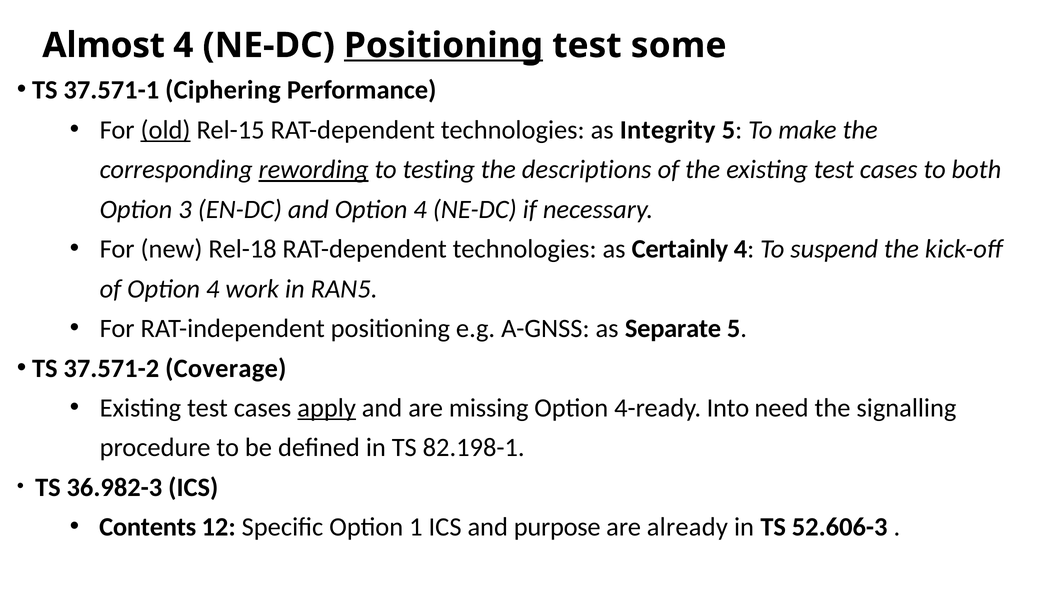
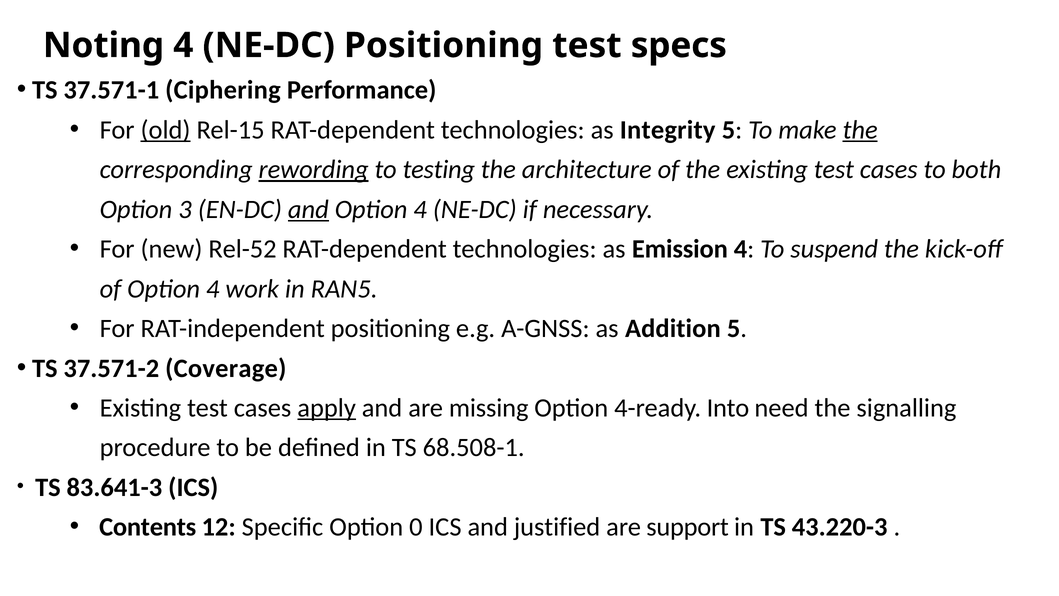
Almost: Almost -> Noting (103, 45)
Positioning underline: present -> none (443, 45)
some: some -> specs (679, 45)
the underline: none -> present (860, 130)
descriptions: descriptions -> architecture (587, 170)
and underline: none -> present (308, 209)
Rel-18: Rel-18 -> Rel-52 (242, 249)
Certainly: Certainly -> Emission (680, 249)
Separate: Separate -> Addition (673, 328)
82.198-1: 82.198-1 -> 68.508-1 (474, 448)
36.982-3: 36.982-3 -> 83.641-3 (114, 487)
1: 1 -> 0 (416, 527)
purpose: purpose -> justified (557, 527)
already: already -> support (688, 527)
52.606-3: 52.606-3 -> 43.220-3 (840, 527)
